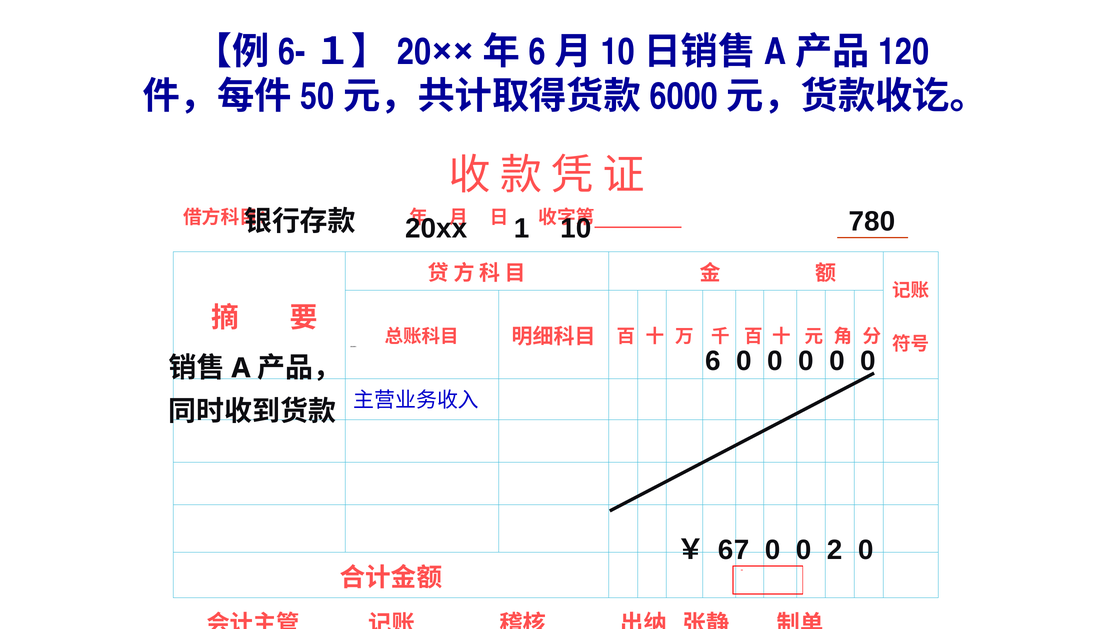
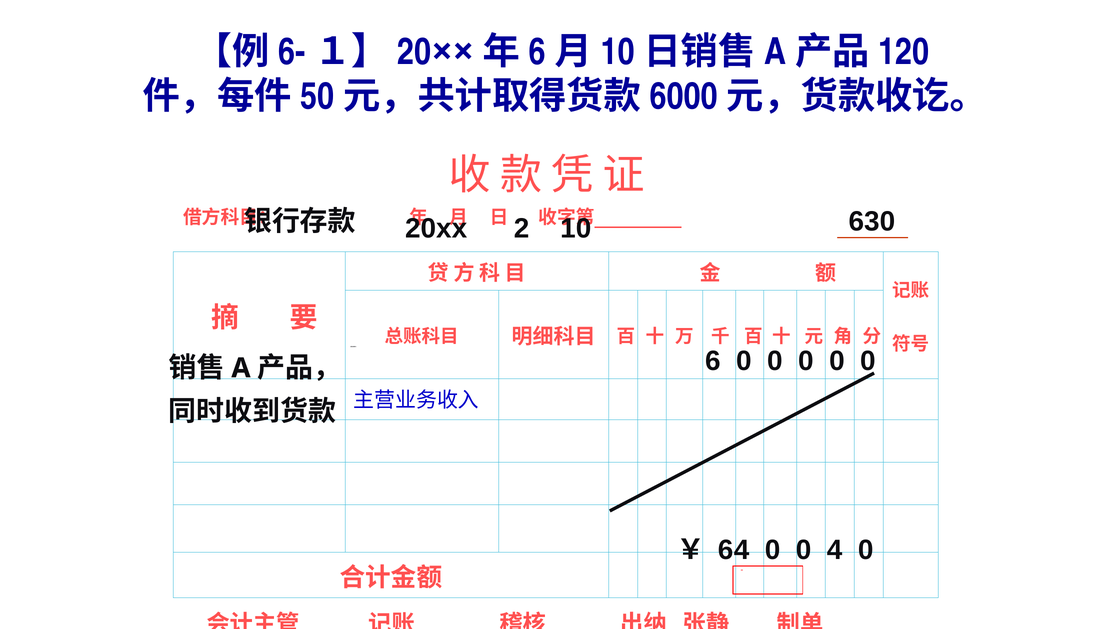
1: 1 -> 2 (522, 228)
780: 780 -> 630 (872, 221)
6 7: 7 -> 4 (742, 549)
0 2: 2 -> 4 (835, 549)
